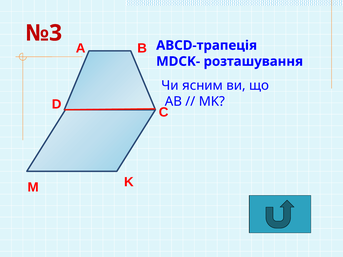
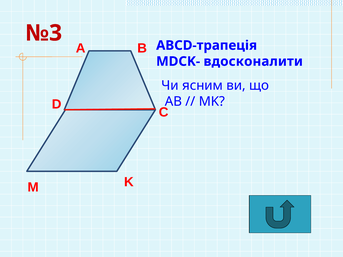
розташування: розташування -> вдосконалити (253, 61)
